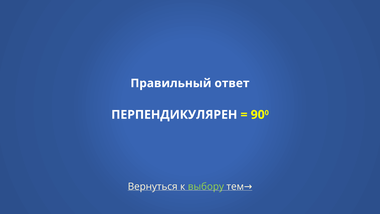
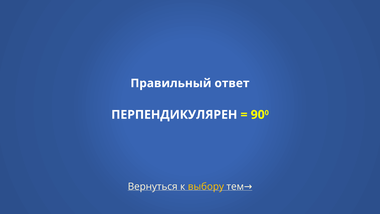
выбору colour: light green -> yellow (206, 186)
